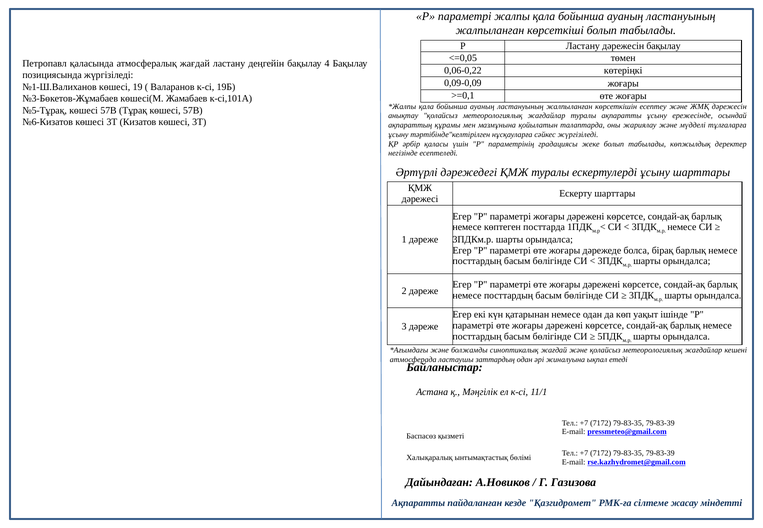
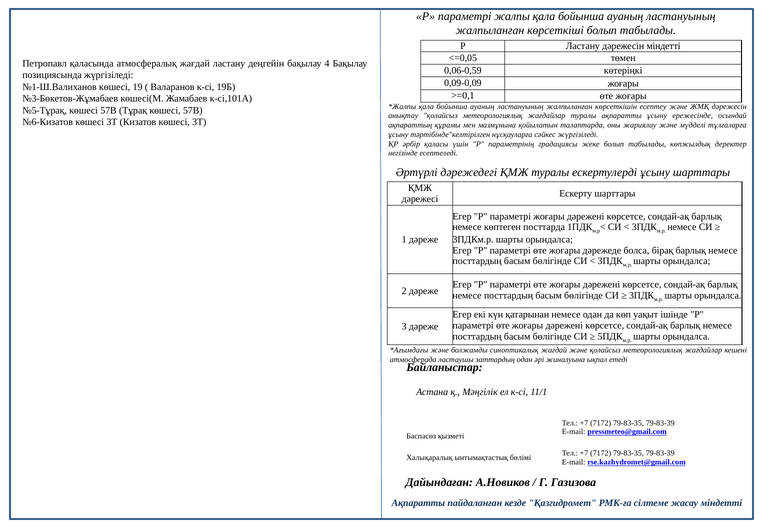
дәрежесін бақылау: бақылау -> міндетті (664, 46)
0,06-0,22: 0,06-0,22 -> 0,06-0,59 (463, 71)
